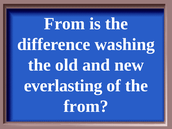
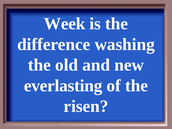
From: From -> Week (65, 24)
from: from -> risen (86, 106)
